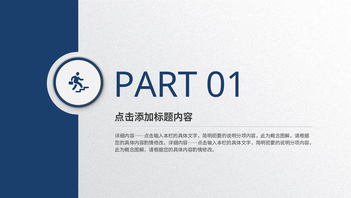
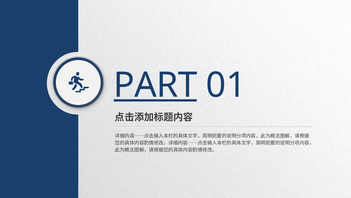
PART underline: none -> present (155, 85)
